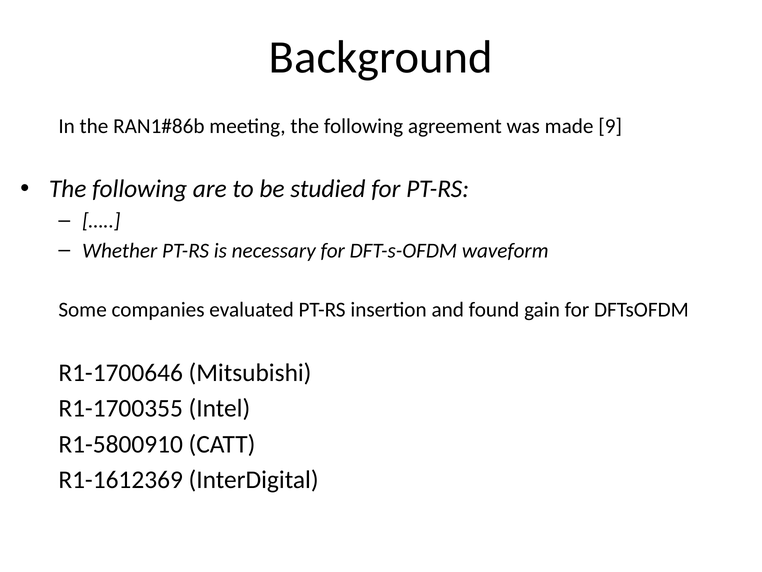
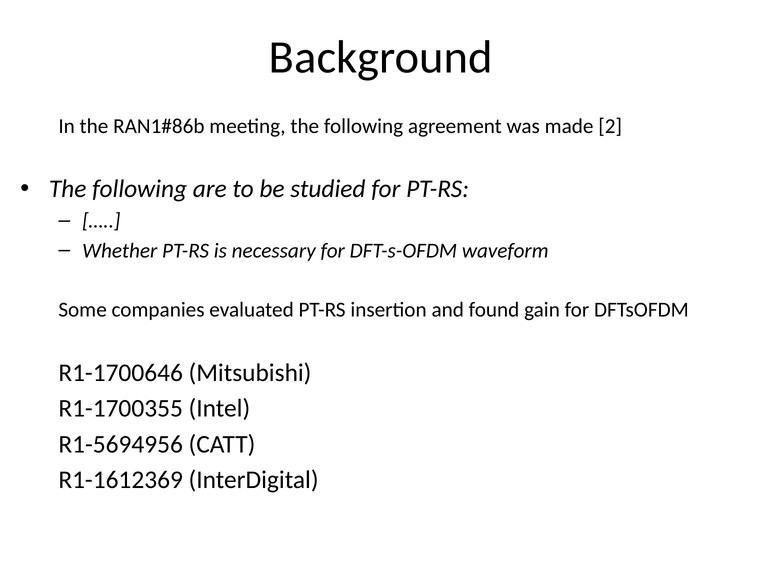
9: 9 -> 2 (610, 126)
R1-5800910: R1-5800910 -> R1-5694956 (121, 444)
